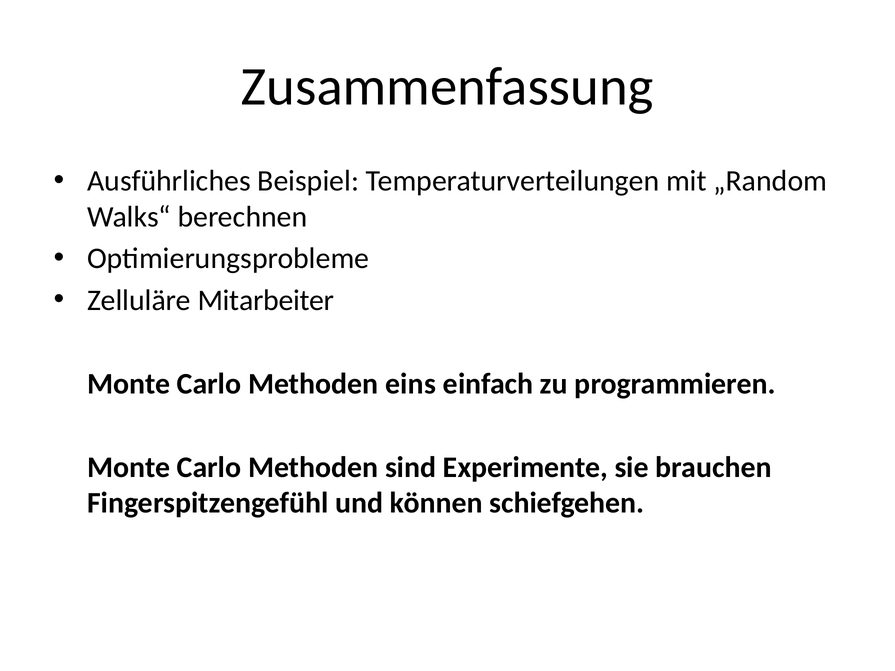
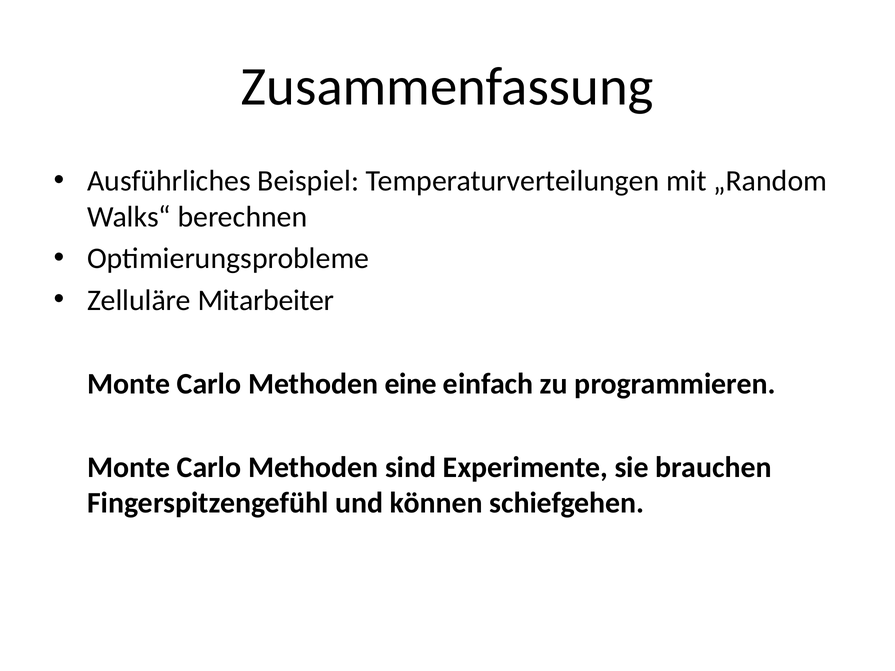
eins: eins -> eine (411, 384)
